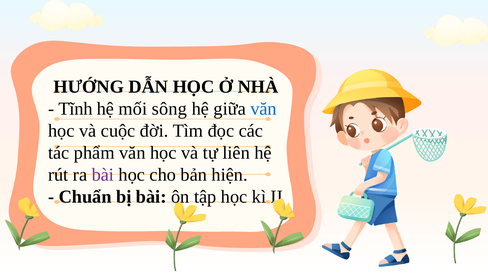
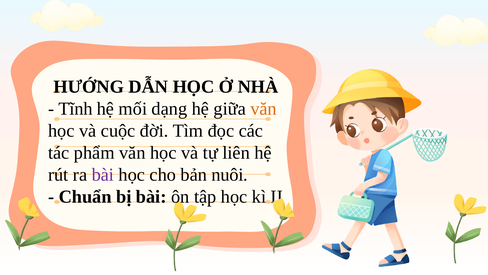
sông: sông -> dạng (169, 108)
văn colour: blue -> orange (264, 108)
hiện: hiện -> nuôi (230, 174)
